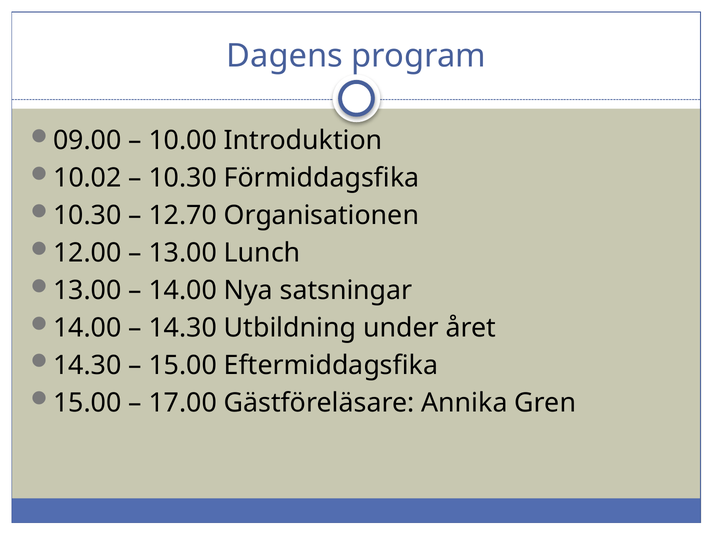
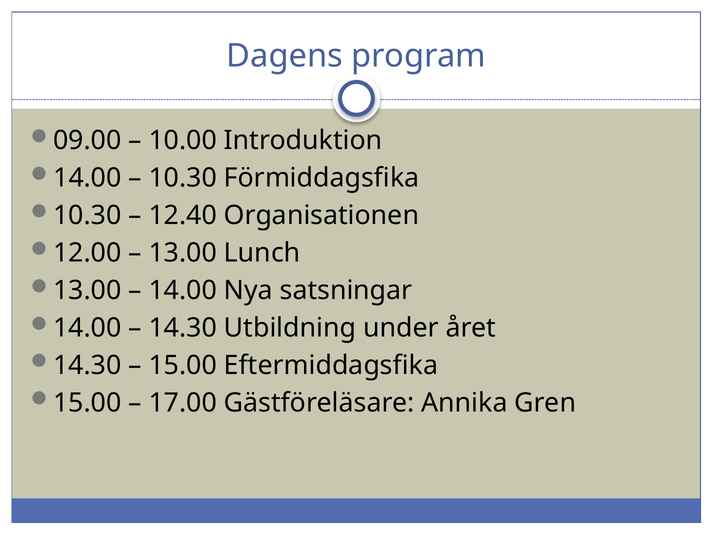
10.02: 10.02 -> 14.00 (87, 178)
12.70: 12.70 -> 12.40 (183, 215)
